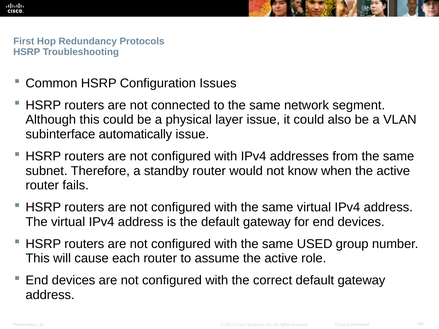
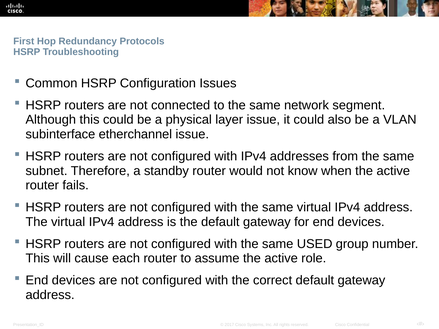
automatically: automatically -> etherchannel (135, 134)
